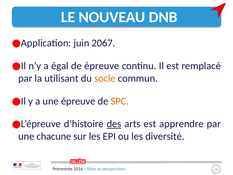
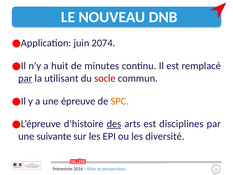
2067: 2067 -> 2074 (103, 43)
égal: égal -> huit (60, 66)
de épreuve: épreuve -> minutes (102, 66)
par underline: none -> present (25, 78)
socle colour: orange -> red (105, 78)
apprendre: apprendre -> disciplines (181, 124)
chacune: chacune -> suivante (54, 136)
